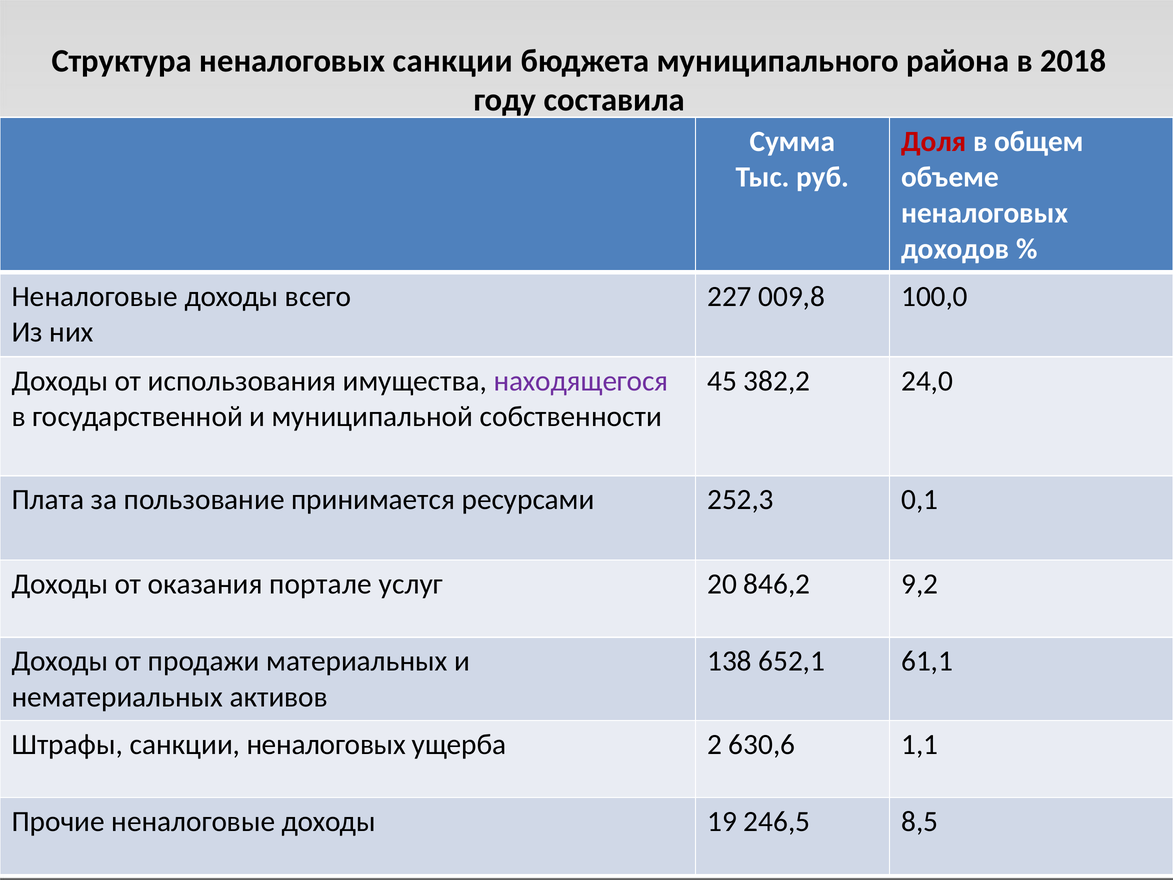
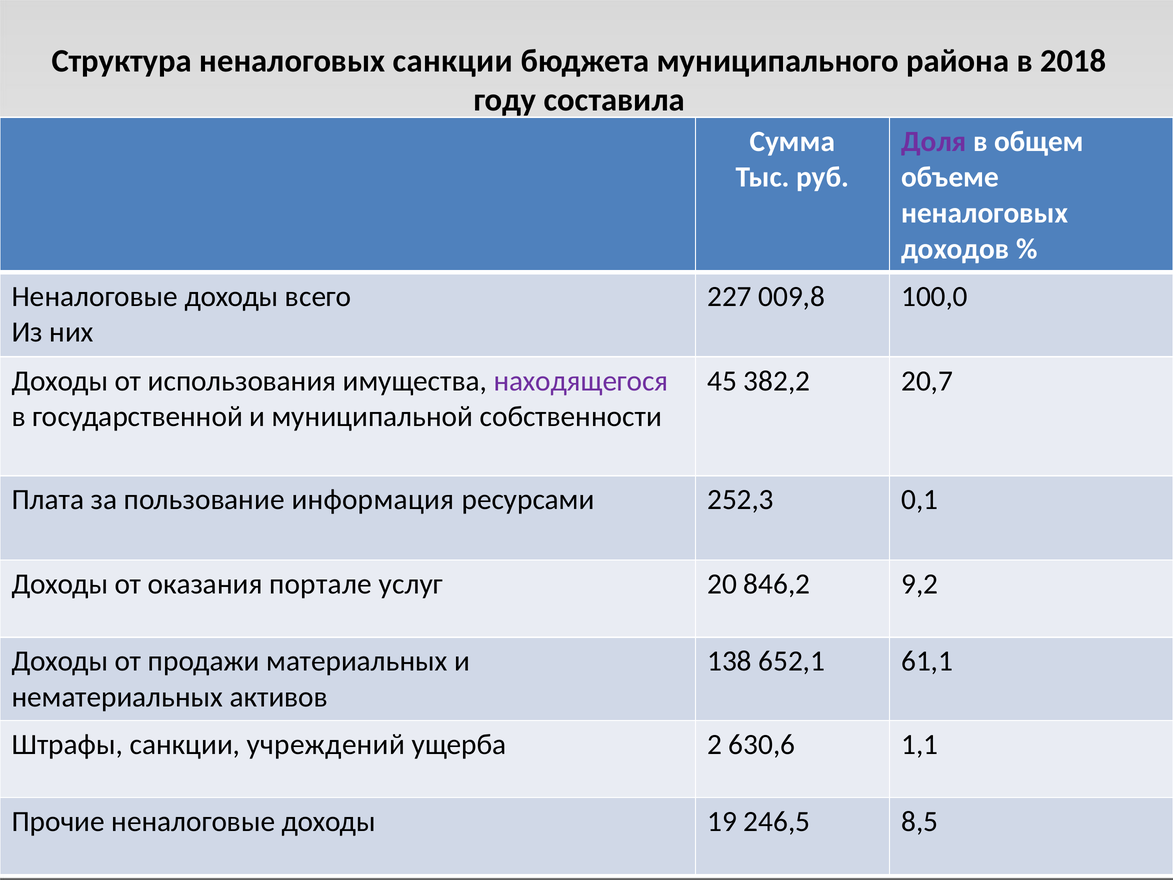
Доля colour: red -> purple (934, 141)
24,0: 24,0 -> 20,7 (927, 381)
принимается: принимается -> информация (373, 500)
санкции неналоговых: неналоговых -> учреждений (326, 744)
